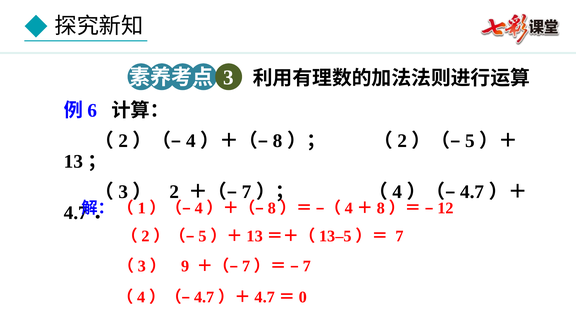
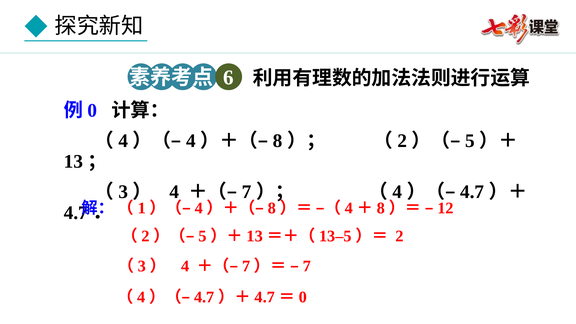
3: 3 -> 6 (228, 77)
6: 6 -> 0 (92, 111)
2: 2 -> 4 (123, 141)
2: 2 -> 4 (174, 192)
（2）（–5）＋13＝＋（13–5）＝ 7: 7 -> 2 (400, 236)
（3） 9: 9 -> 4 (185, 266)
